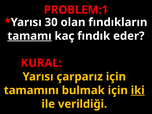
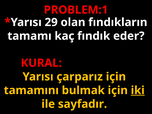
30: 30 -> 29 (51, 22)
tamamı underline: present -> none (29, 36)
verildiği: verildiği -> sayfadır (83, 104)
